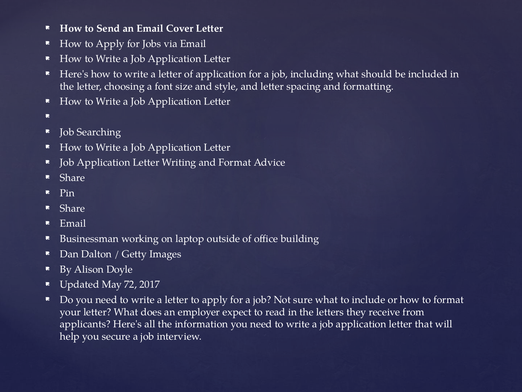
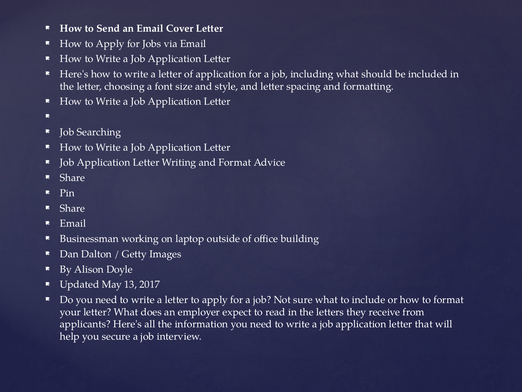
72: 72 -> 13 (131, 284)
